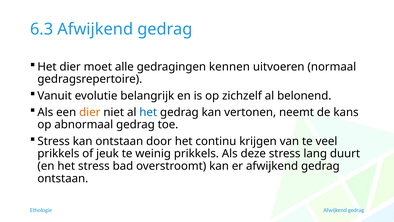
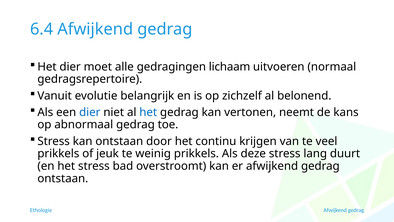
6.3: 6.3 -> 6.4 (42, 29)
kennen: kennen -> lichaam (230, 67)
dier colour: orange -> blue (90, 112)
